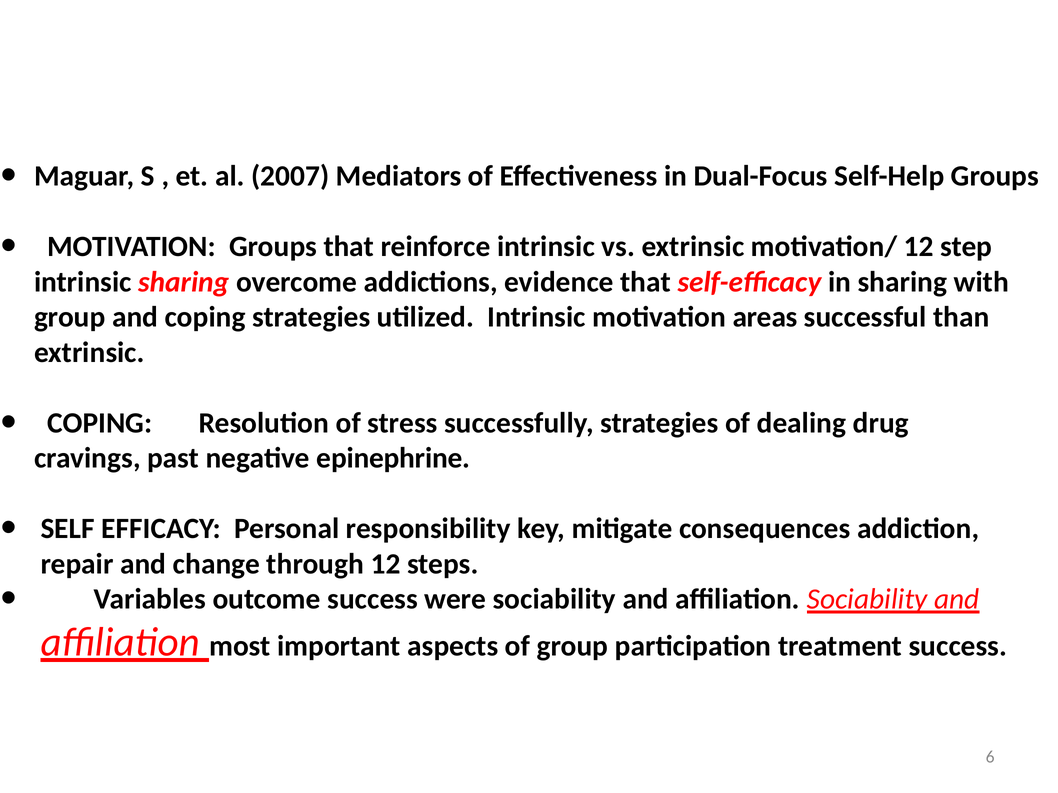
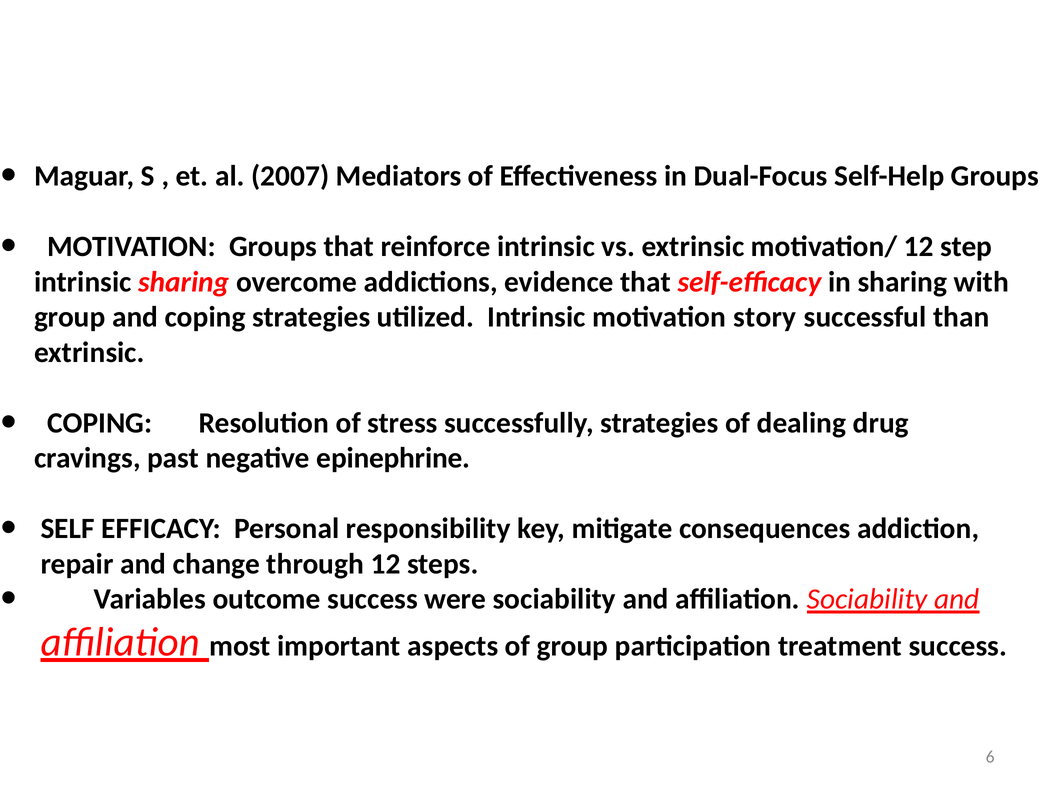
areas: areas -> story (765, 317)
